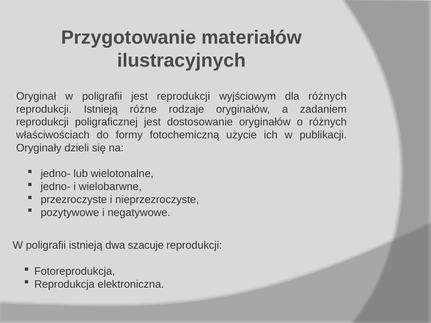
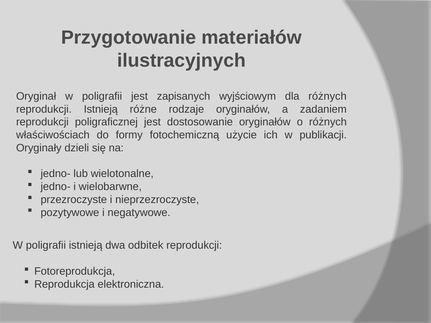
jest reprodukcji: reprodukcji -> zapisanych (184, 96)
szacuje: szacuje -> odbitek (146, 246)
